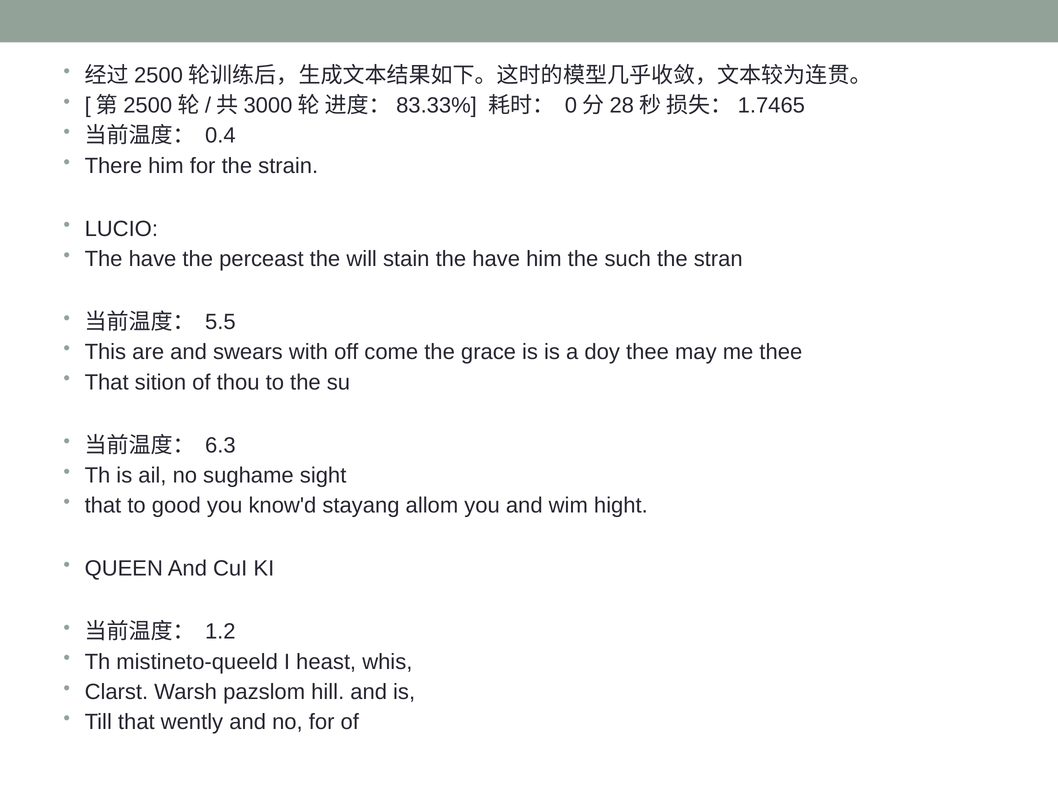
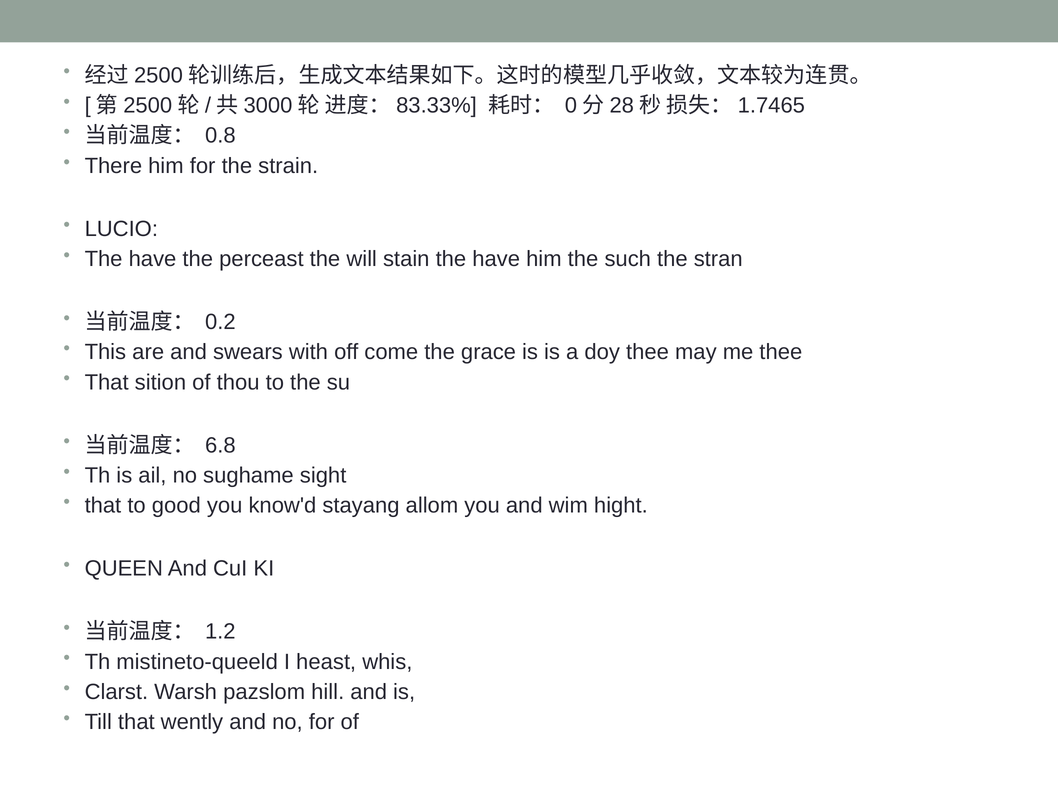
0.4: 0.4 -> 0.8 (220, 136)
5.5: 5.5 -> 0.2 (220, 322)
6.3: 6.3 -> 6.8 (220, 445)
